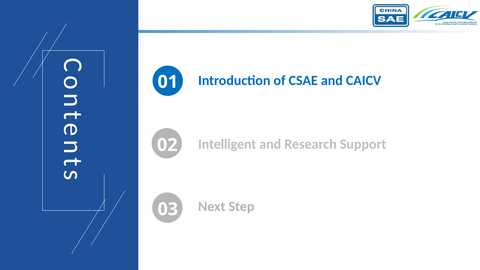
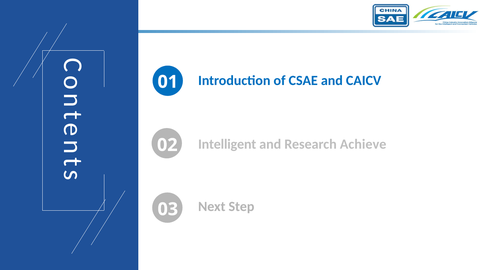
Support: Support -> Achieve (363, 144)
